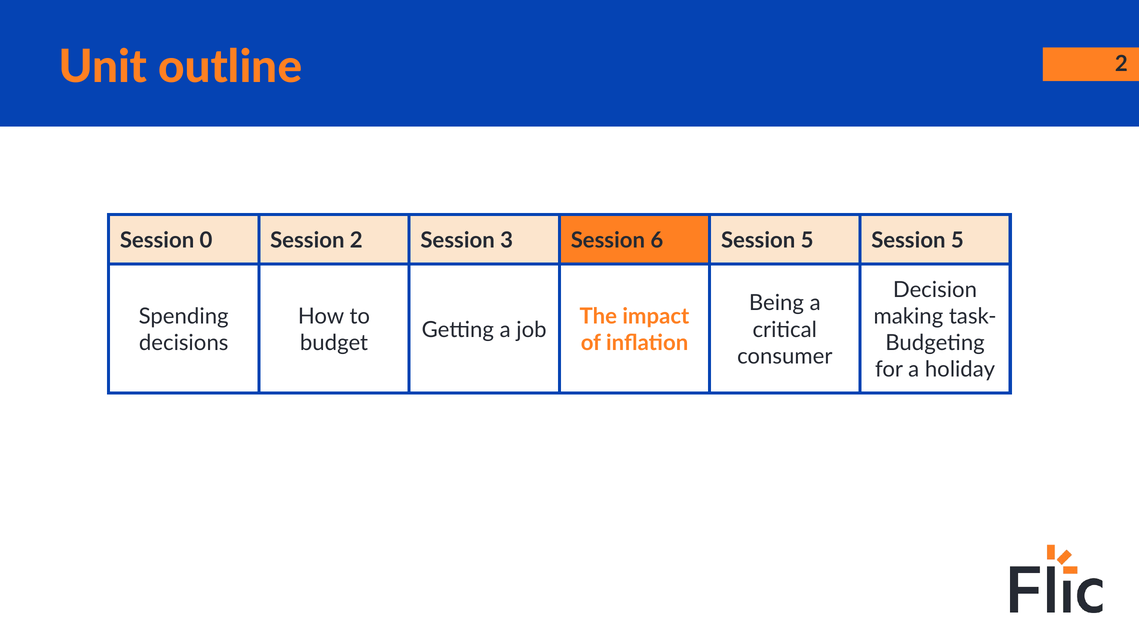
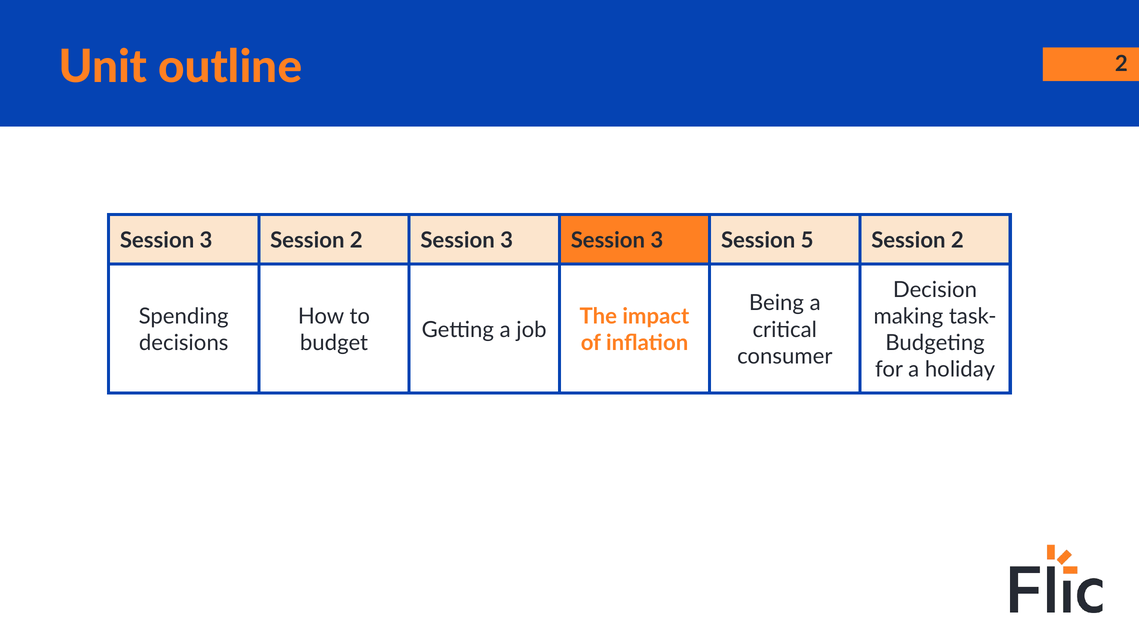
0: 0 -> 3 (206, 240)
3 Session 6: 6 -> 3 (657, 240)
5 Session 5: 5 -> 2 (957, 240)
